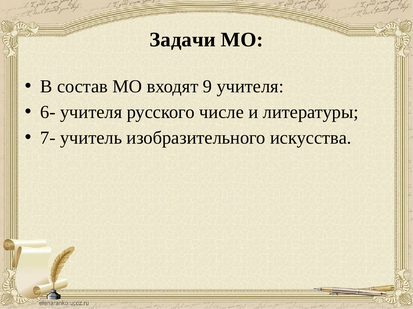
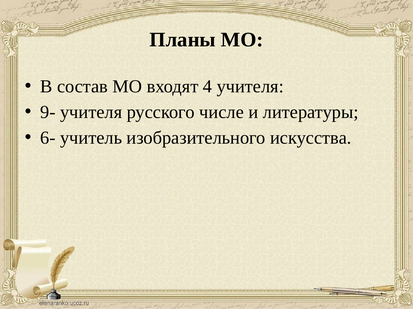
Задачи: Задачи -> Планы (183, 40)
9: 9 -> 4 (208, 87)
6-: 6- -> 9- (48, 112)
7-: 7- -> 6- (48, 138)
